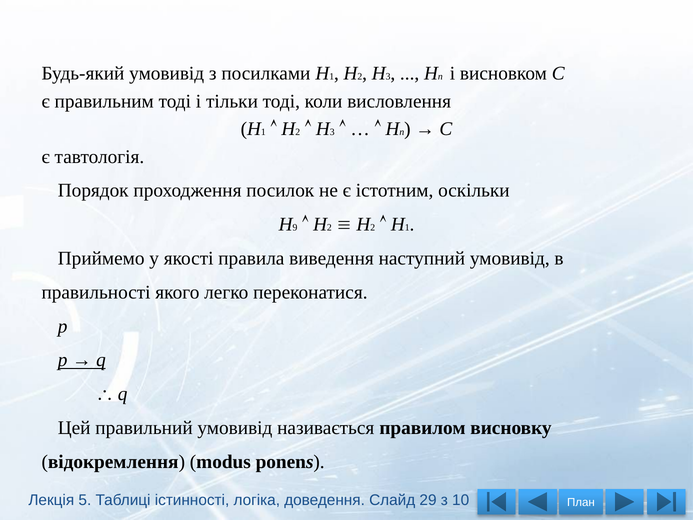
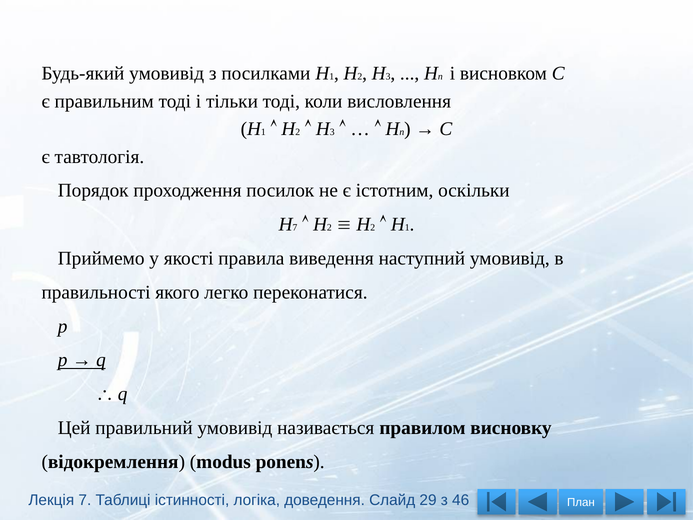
9: 9 -> 7 (295, 228)
Лекція 5: 5 -> 7 (85, 500)
10: 10 -> 46 (461, 500)
